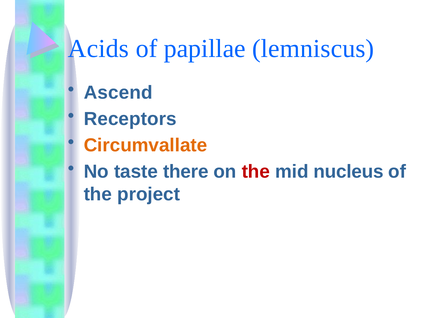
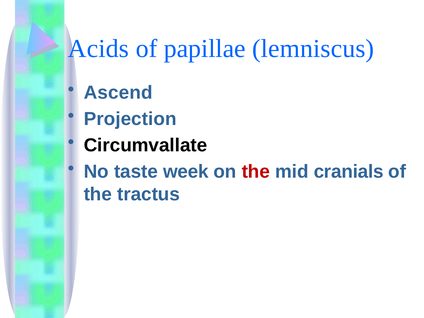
Receptors: Receptors -> Projection (130, 119)
Circumvallate colour: orange -> black (145, 145)
there: there -> week (186, 172)
nucleus: nucleus -> cranials (349, 172)
project: project -> tractus (149, 194)
